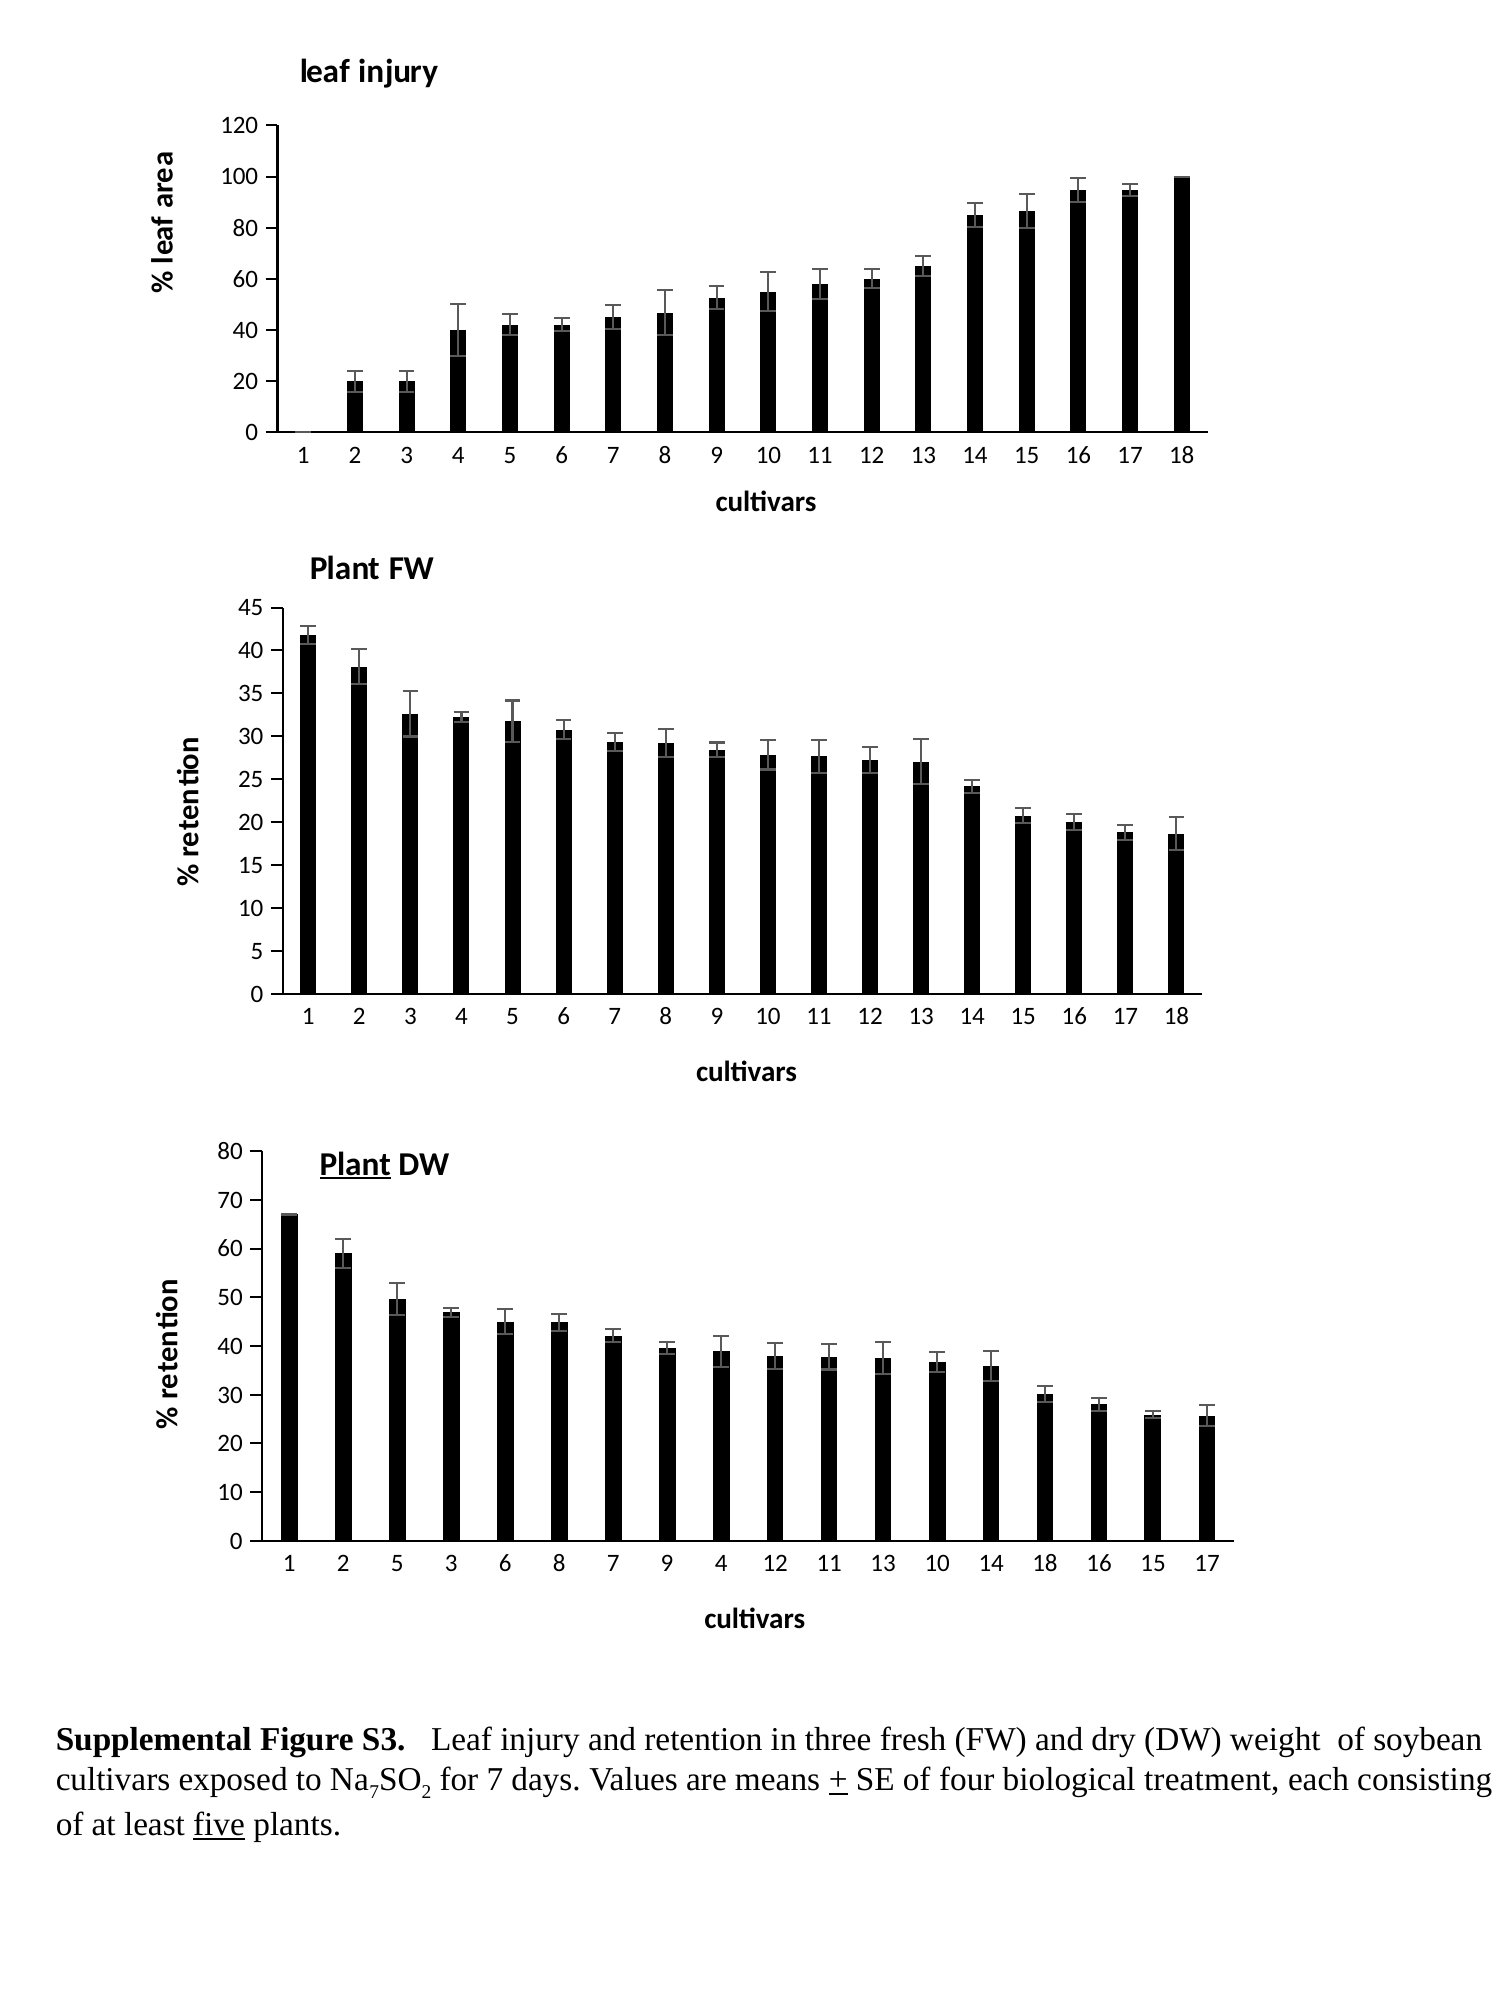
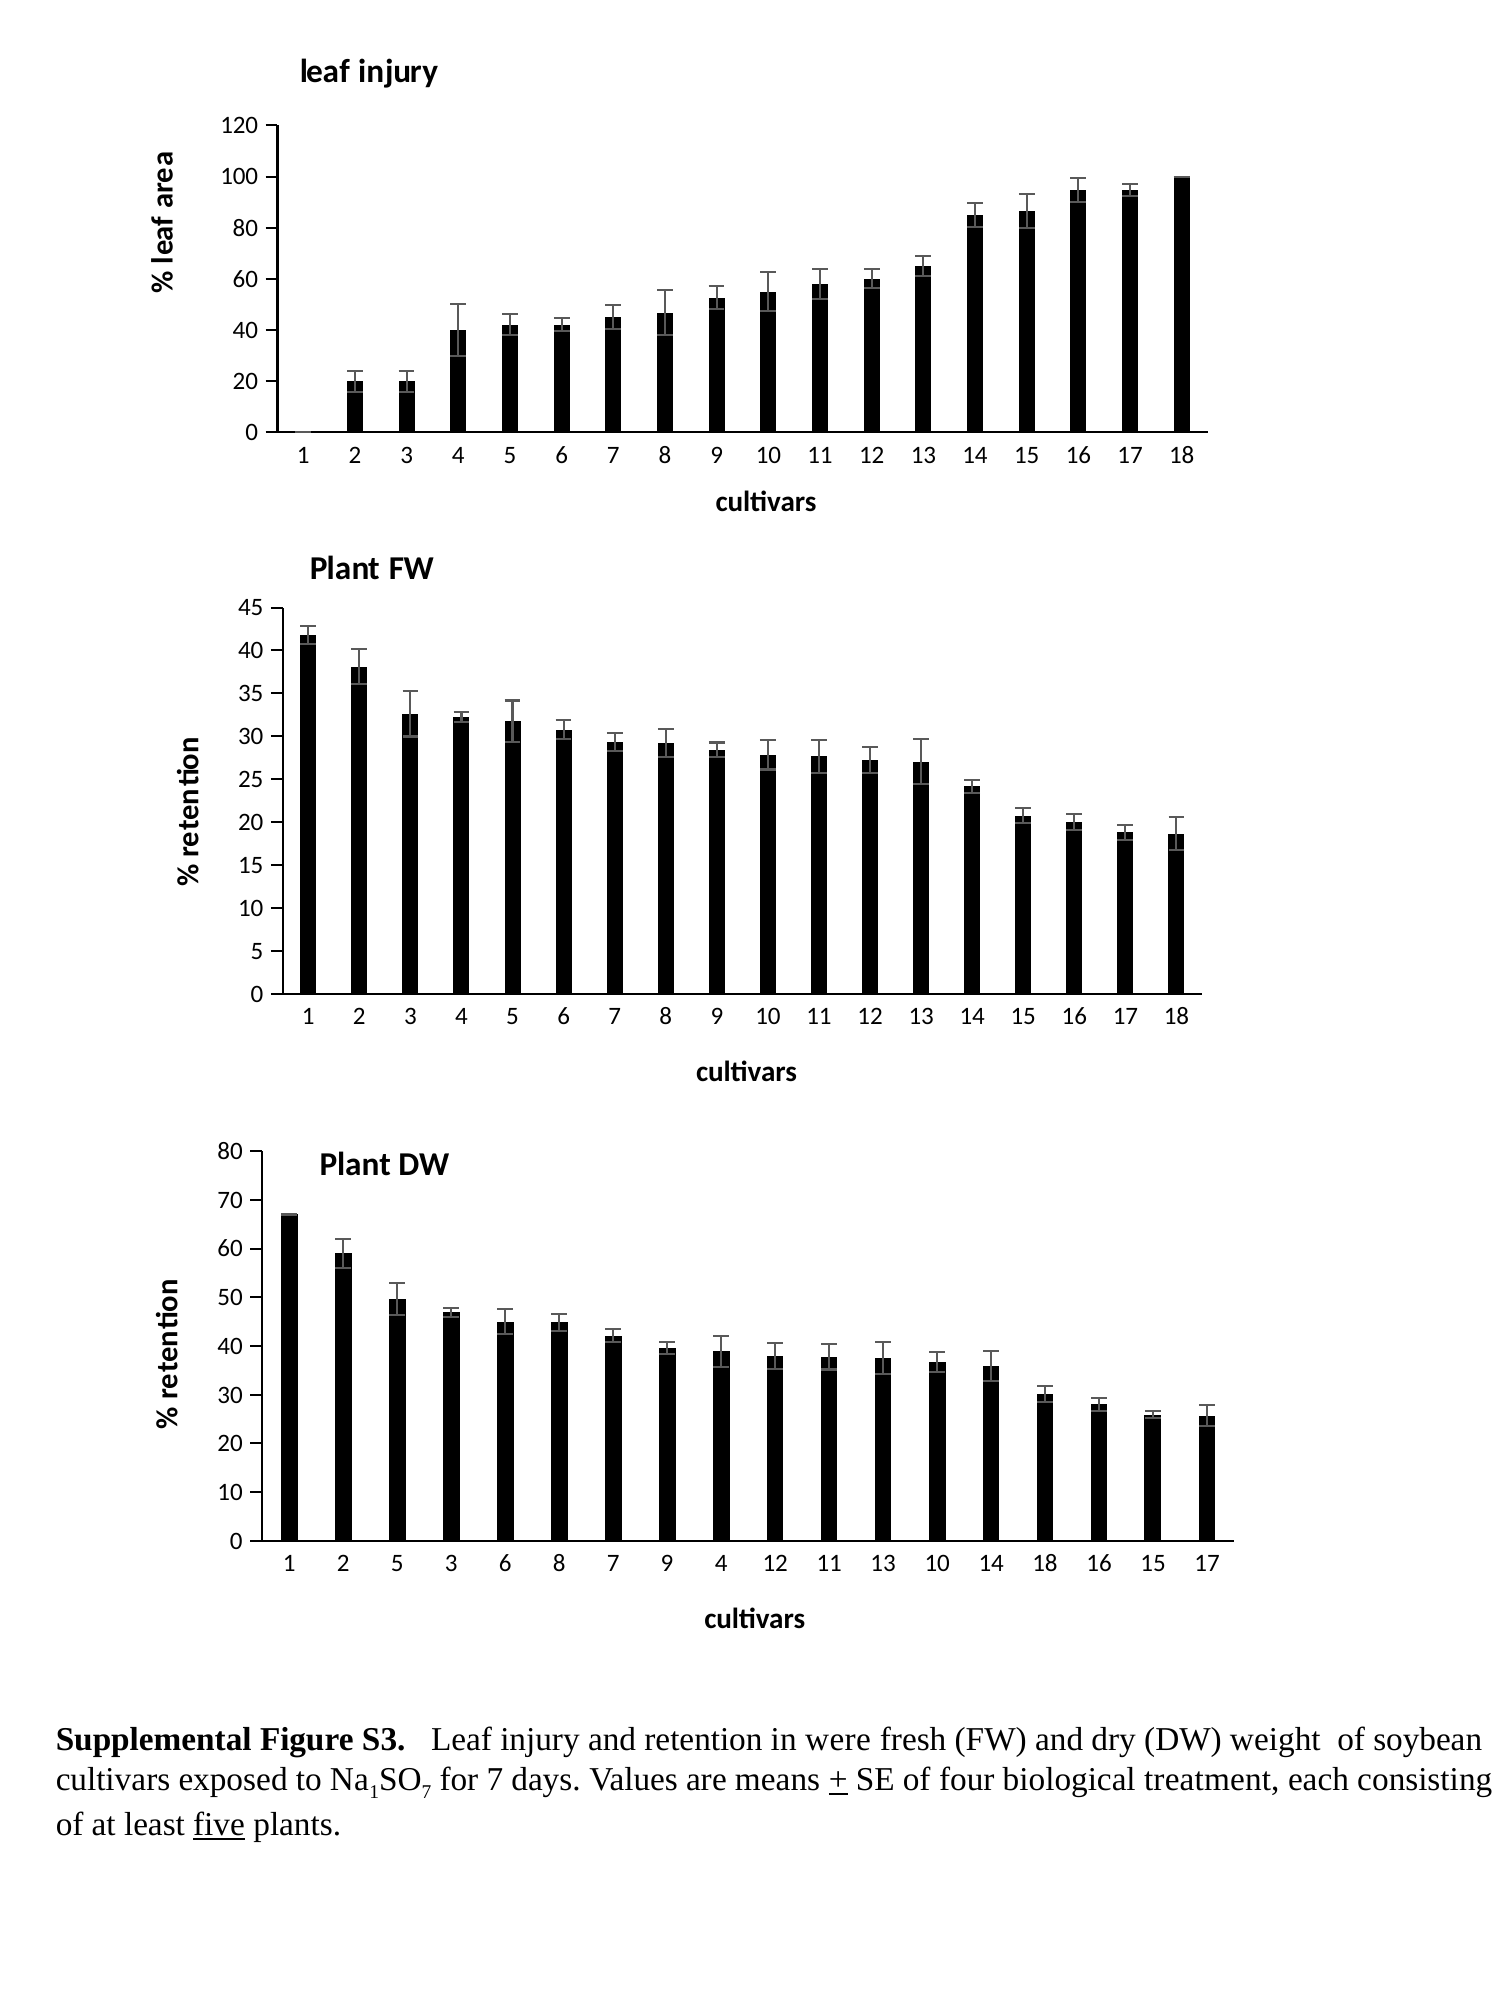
Plant underline: present -> none (355, 1164)
three: three -> were (838, 1738)
7: 7 -> 1 (374, 1791)
2: 2 -> 7 (426, 1791)
